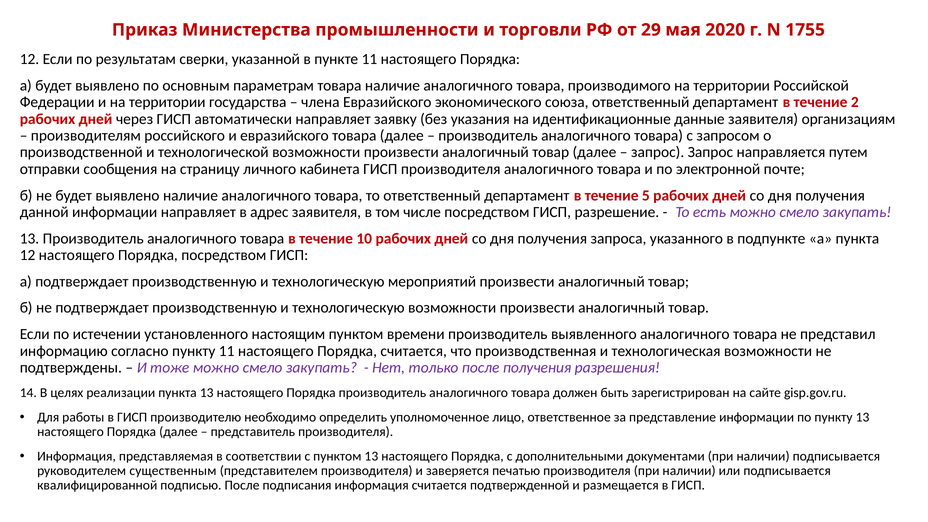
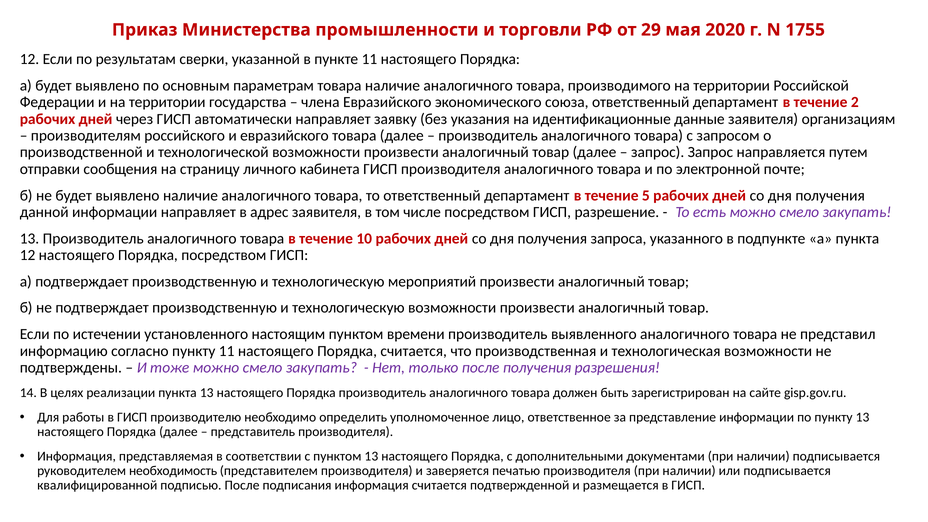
существенным: существенным -> необходимость (173, 471)
